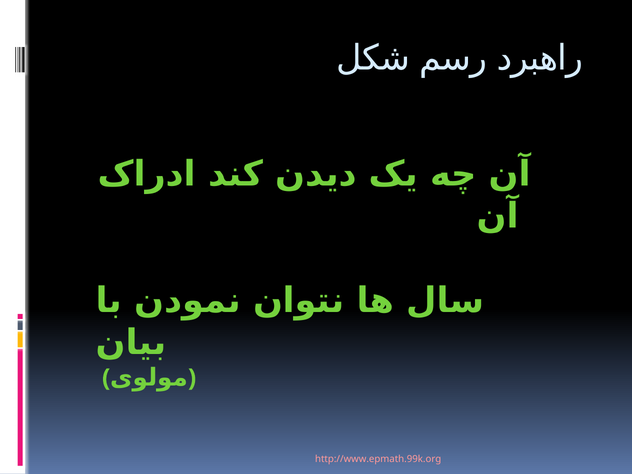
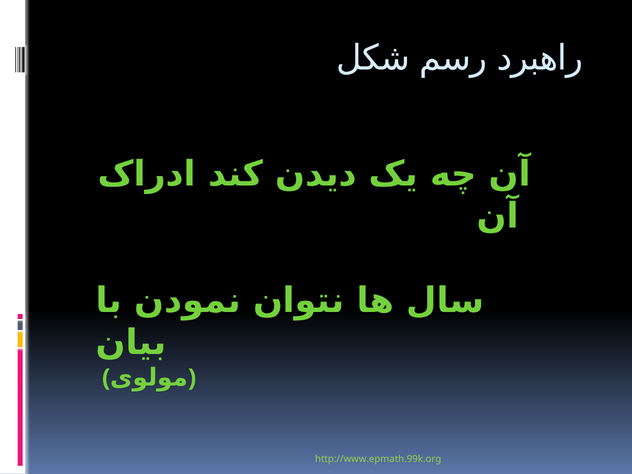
http://www.epmath.99k.org colour: pink -> light green (378, 459)
